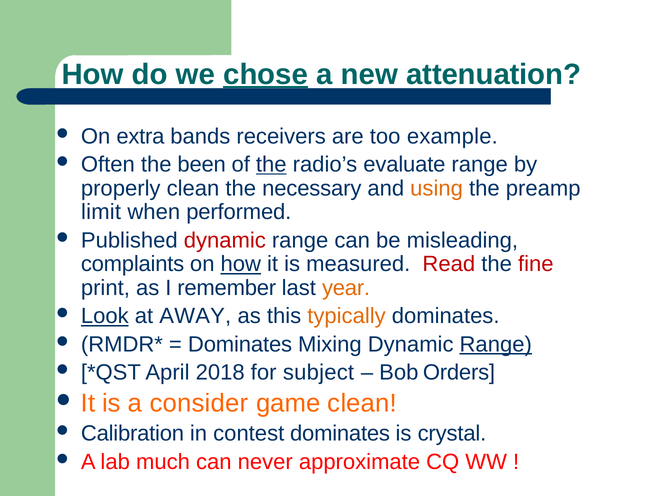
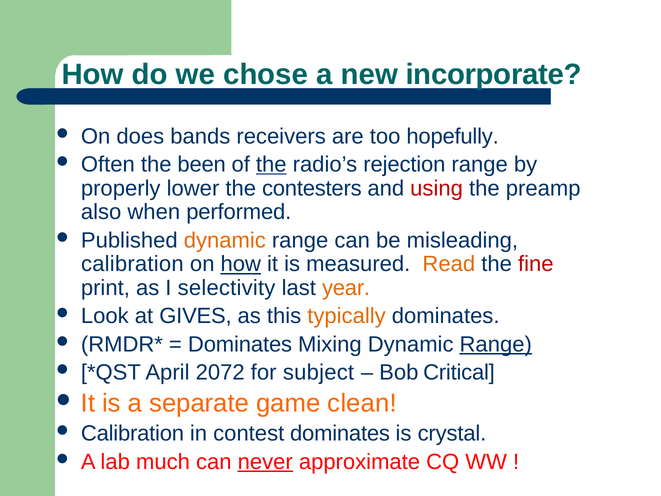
chose underline: present -> none (266, 74)
attenuation: attenuation -> incorporate (494, 74)
extra: extra -> does (140, 136)
example: example -> hopefully (453, 136)
evaluate: evaluate -> rejection (404, 164)
properly clean: clean -> lower (193, 188)
necessary: necessary -> contesters (312, 188)
using colour: orange -> red (437, 188)
limit: limit -> also (101, 212)
dynamic colour: red -> orange (225, 240)
complaints: complaints -> calibration (132, 264)
Read colour: red -> orange (449, 264)
remember: remember -> selectivity (227, 288)
Look underline: present -> none (105, 316)
AWAY: AWAY -> GIVES (195, 316)
2018: 2018 -> 2072 (220, 372)
Orders: Orders -> Critical (459, 372)
consider: consider -> separate (199, 403)
never underline: none -> present (265, 462)
